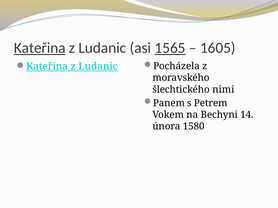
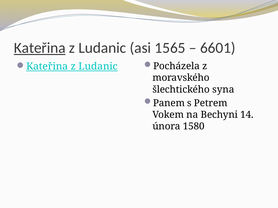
1565 underline: present -> none (170, 48)
1605: 1605 -> 6601 (218, 48)
nimi: nimi -> syna (223, 90)
